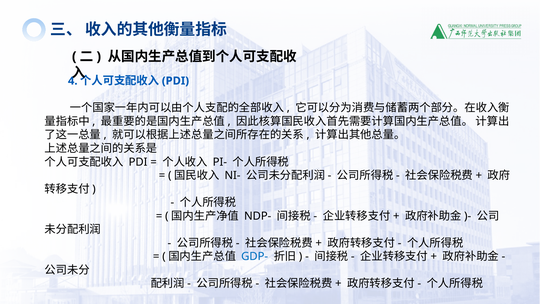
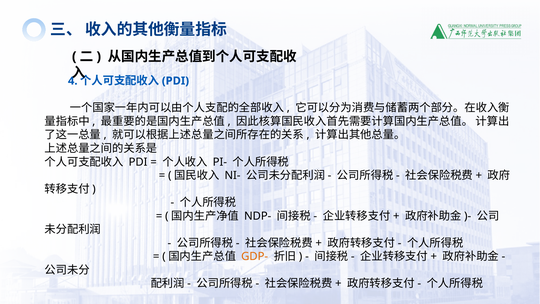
GDP- colour: blue -> orange (255, 256)
